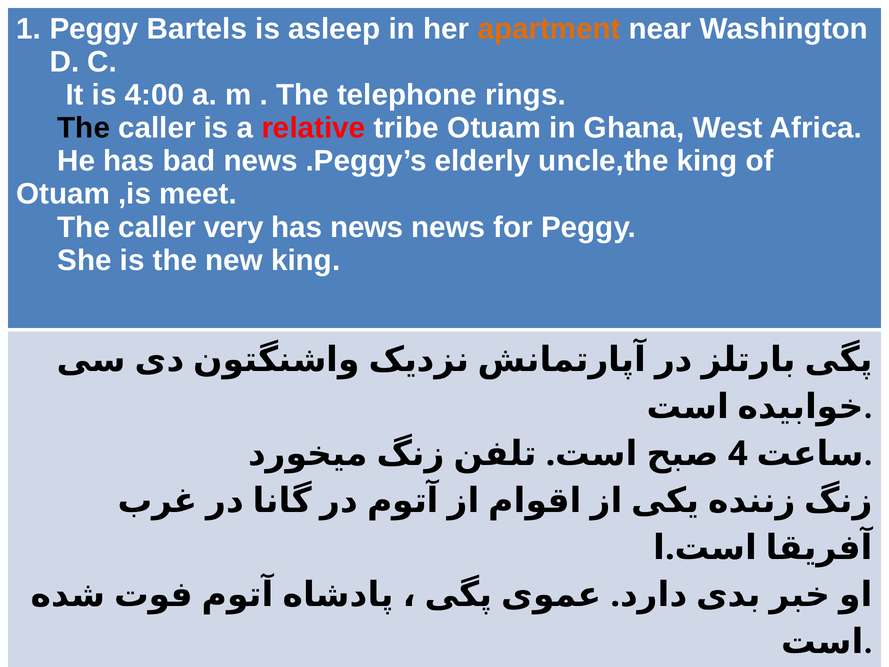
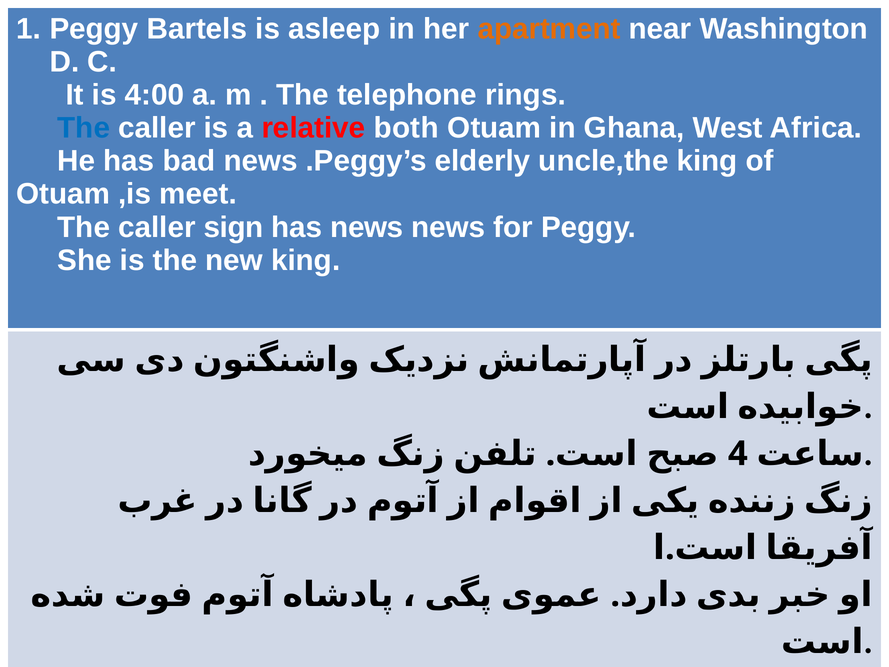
The colour: black -> blue (84, 128)
tribe: tribe -> both (406, 128)
very: very -> sign (234, 227)
